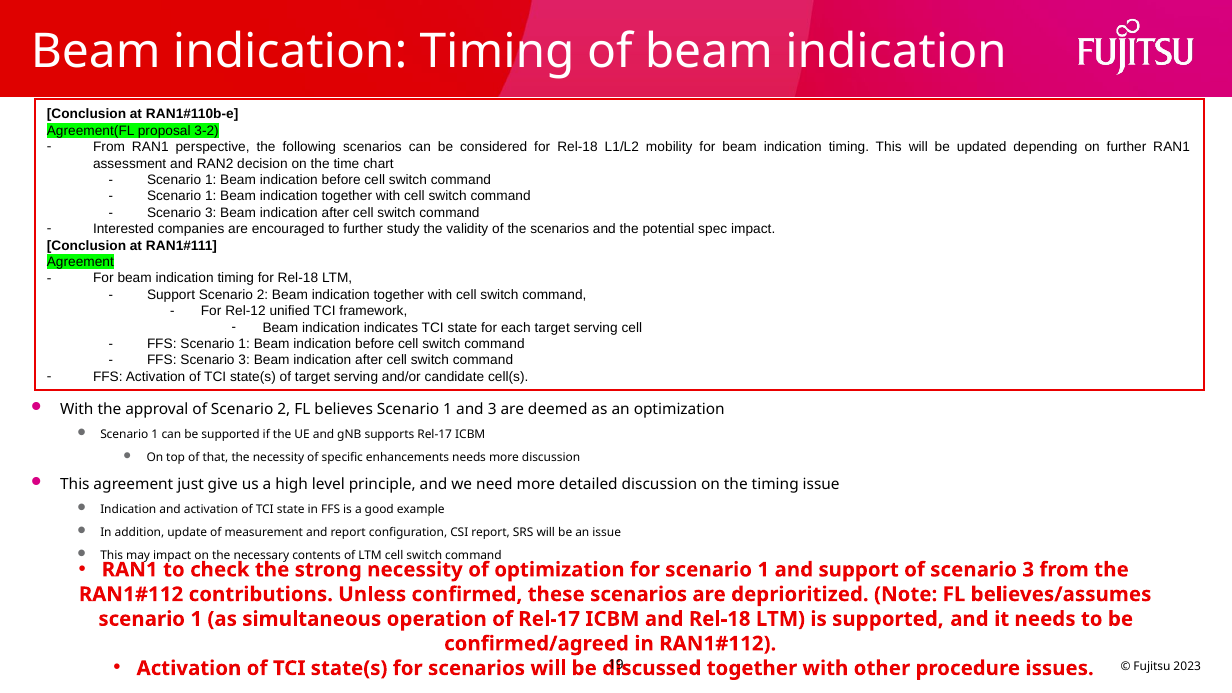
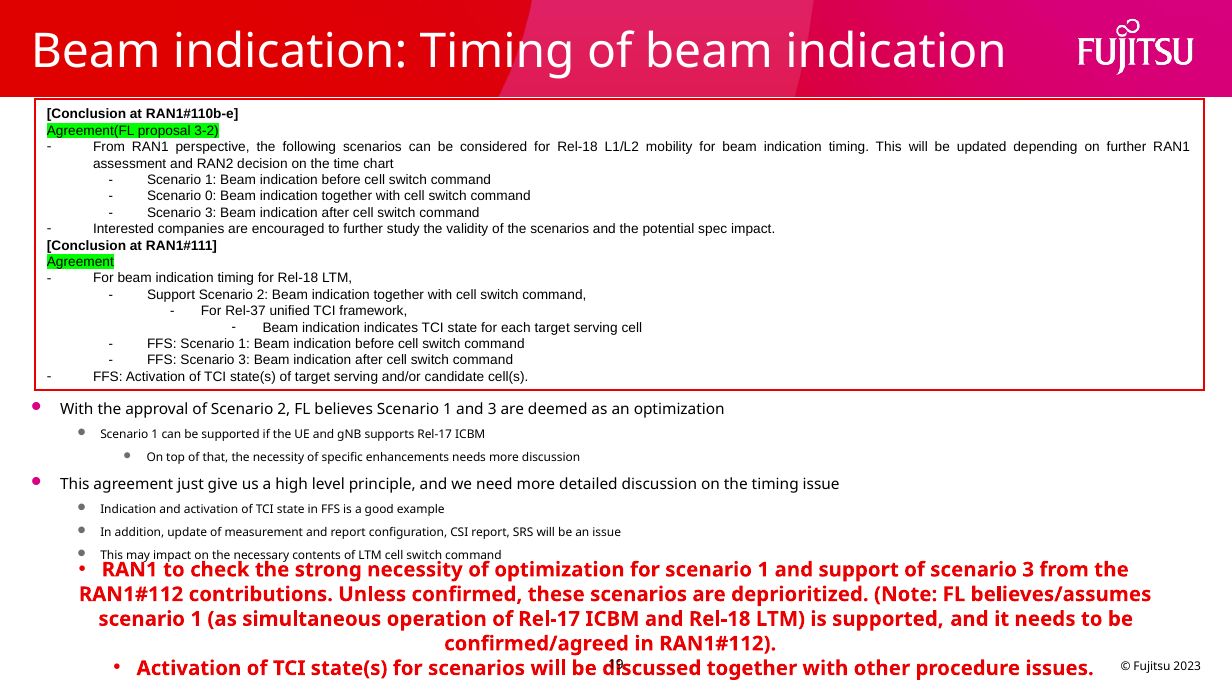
1: 1 -> 0 (211, 196)
Rel-12: Rel-12 -> Rel-37 (245, 311)
